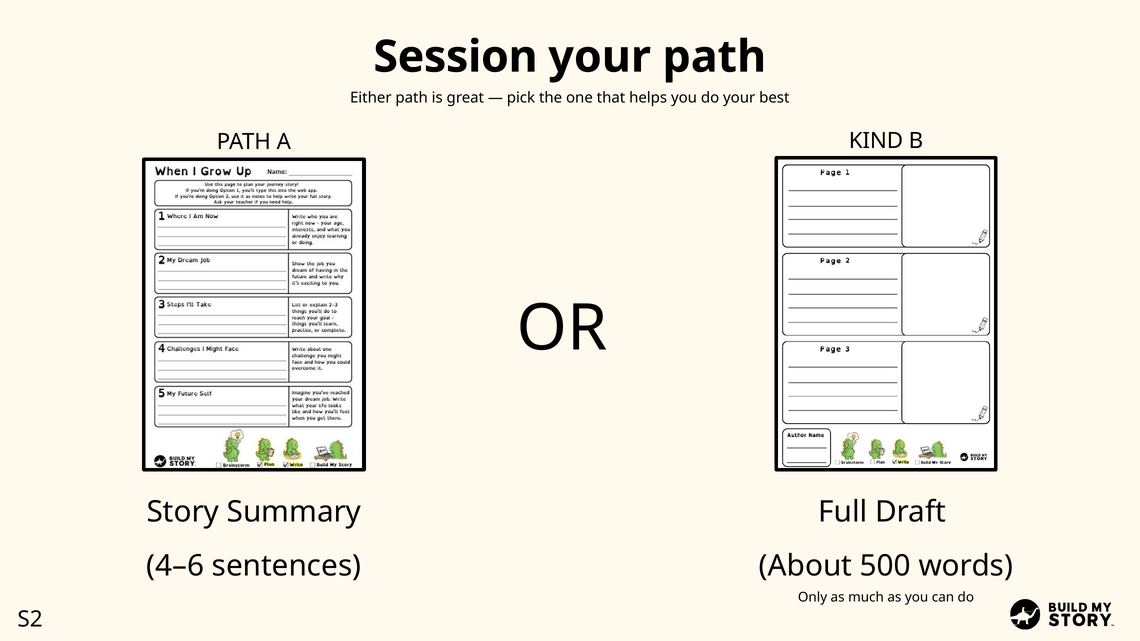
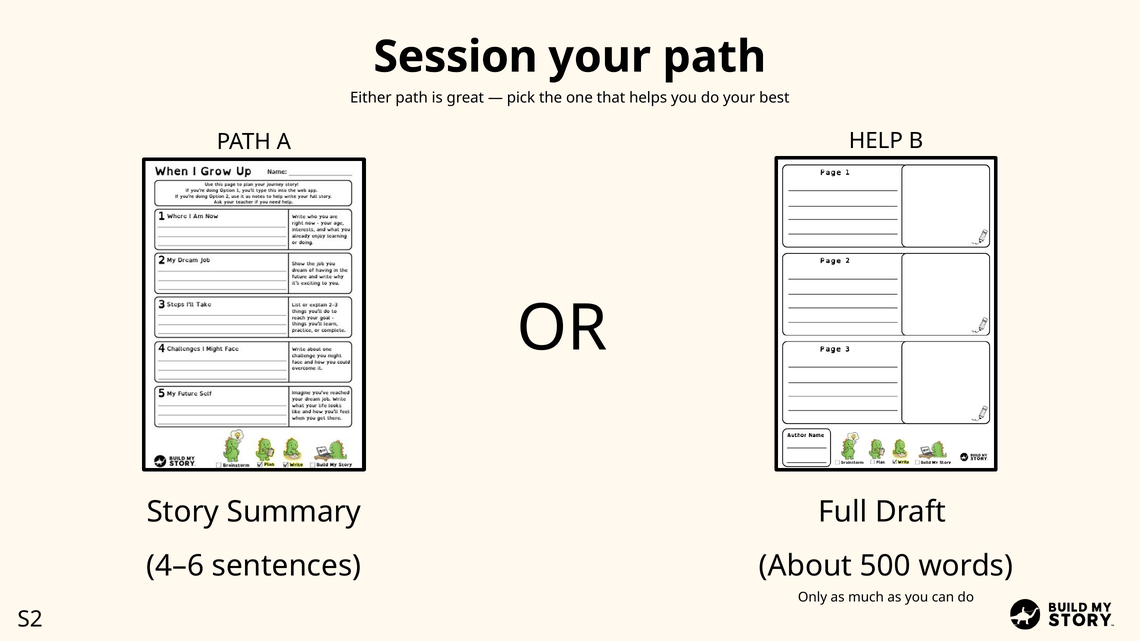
KIND: KIND -> HELP (876, 141)
